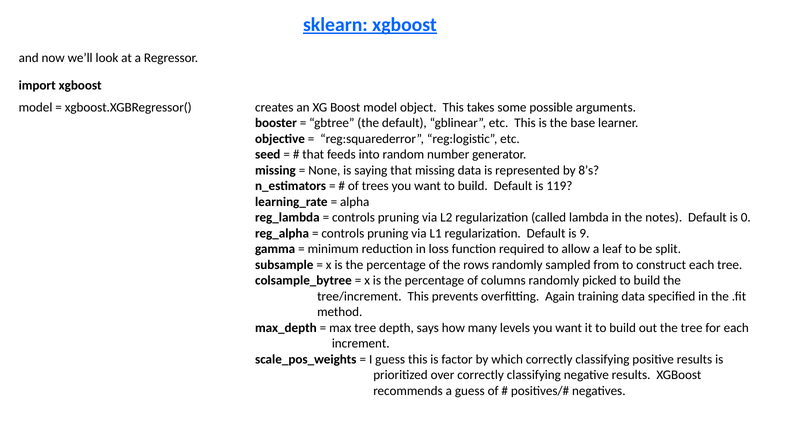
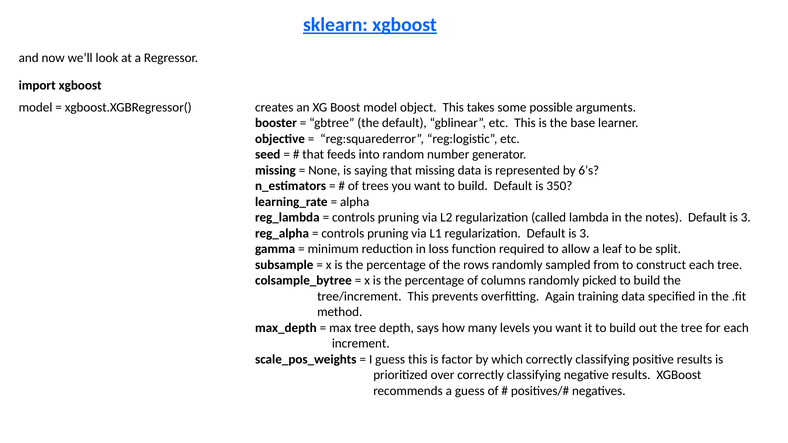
8’s: 8’s -> 6’s (589, 170)
119: 119 -> 350 (559, 186)
notes Default is 0: 0 -> 3 (746, 218)
regularization Default is 9: 9 -> 3 (584, 233)
